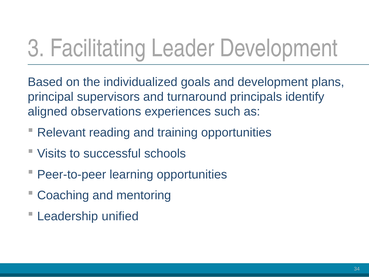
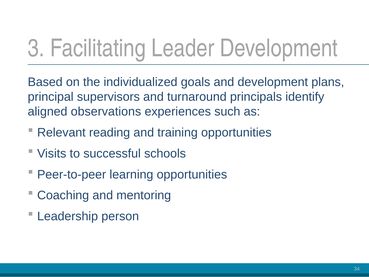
unified: unified -> person (120, 216)
